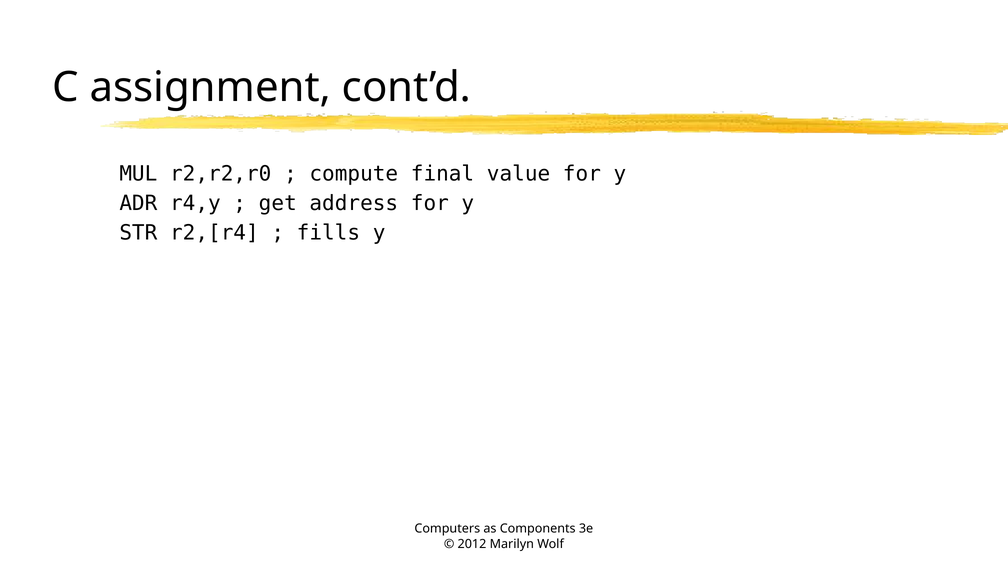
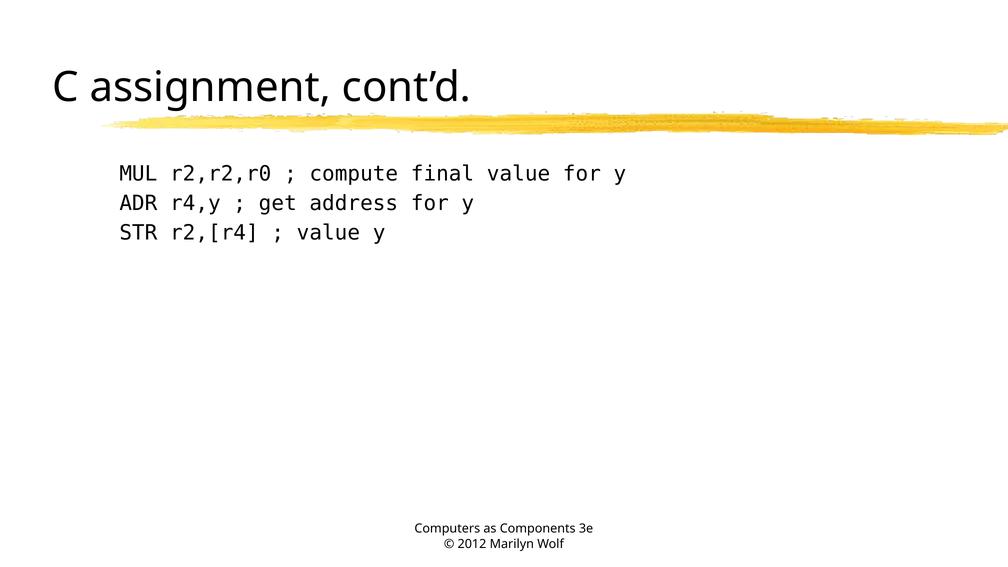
fills: fills -> value (328, 233)
